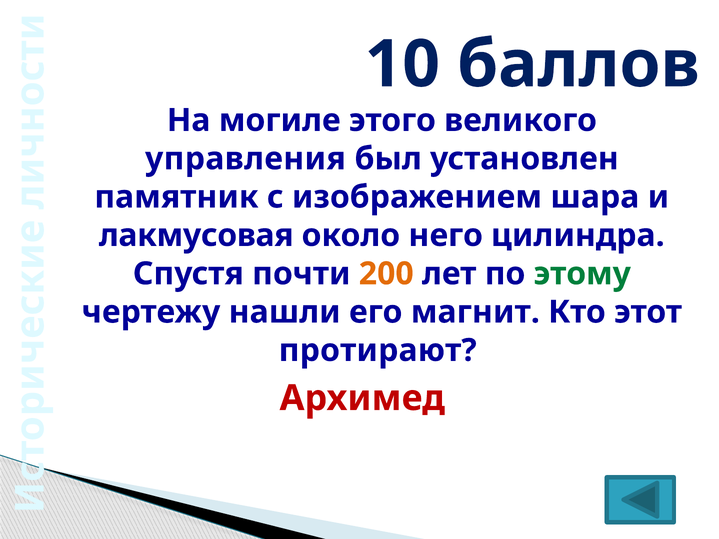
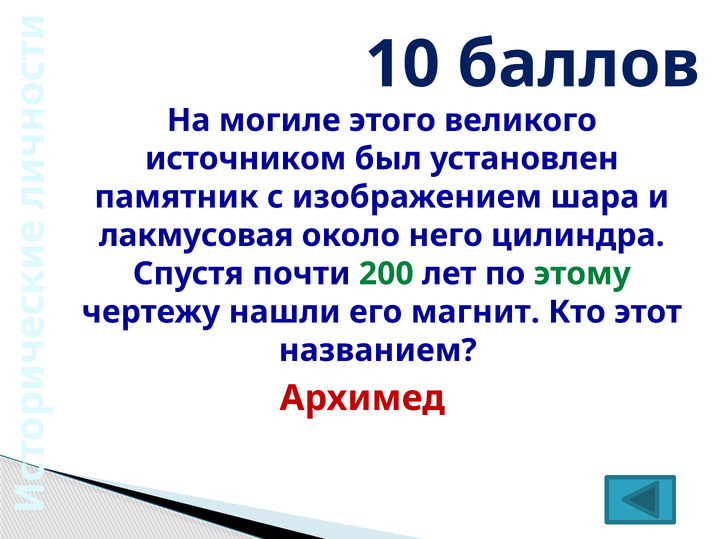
управления: управления -> источником (246, 159)
200 colour: orange -> green (386, 274)
протирают: протирают -> названием (378, 351)
